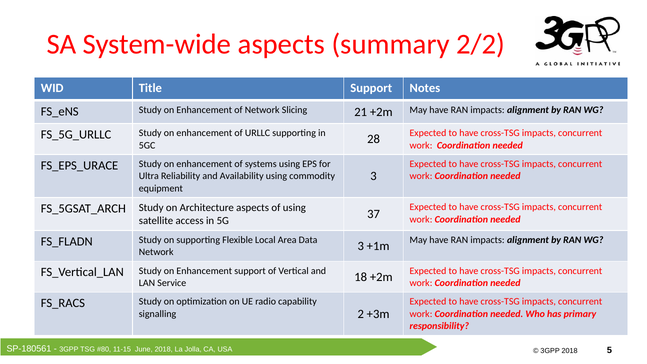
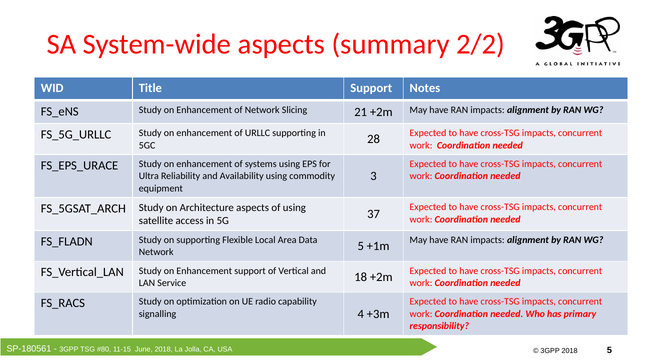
Network 3: 3 -> 5 (361, 246)
2: 2 -> 4 (361, 314)
